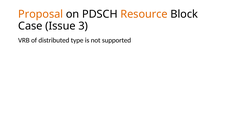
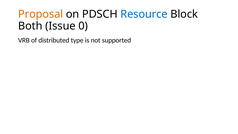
Resource colour: orange -> blue (144, 14)
Case: Case -> Both (30, 26)
3: 3 -> 0 (83, 26)
